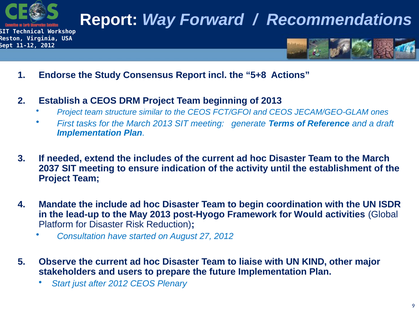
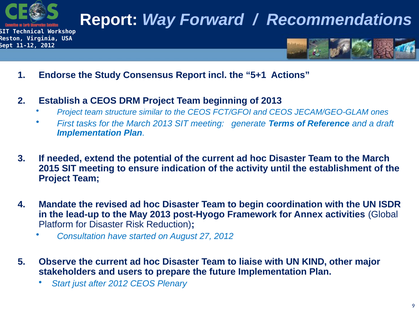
5+8: 5+8 -> 5+1 (256, 75)
includes: includes -> potential (153, 159)
2037: 2037 -> 2015 (49, 169)
include: include -> revised (111, 205)
Would: Would -> Annex (308, 215)
